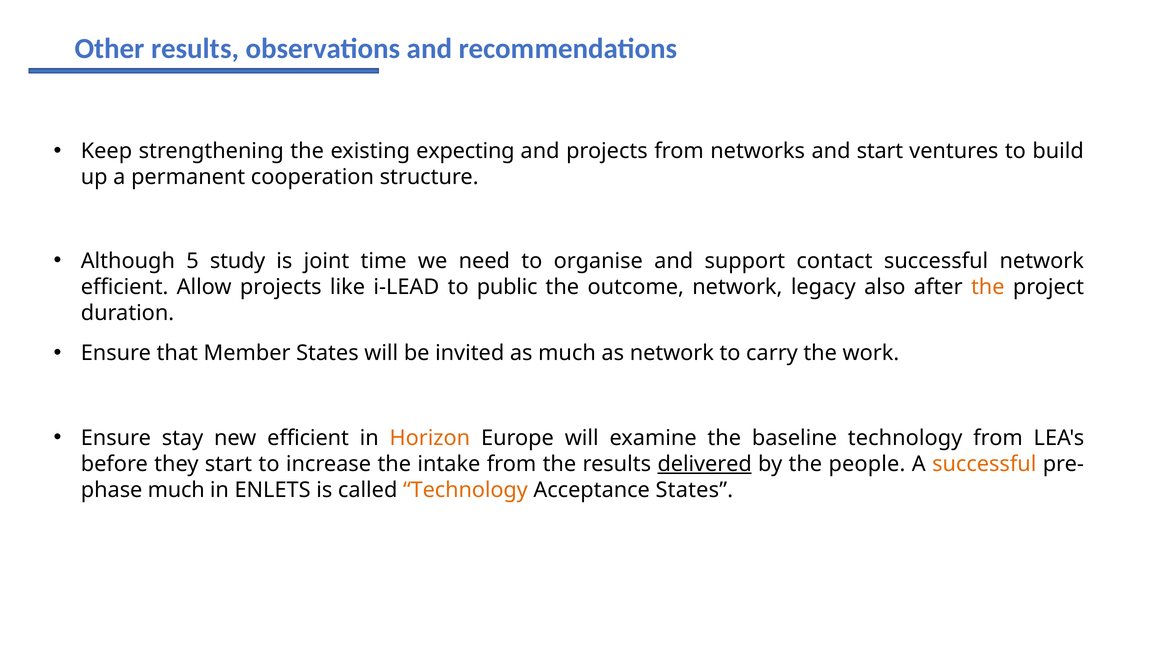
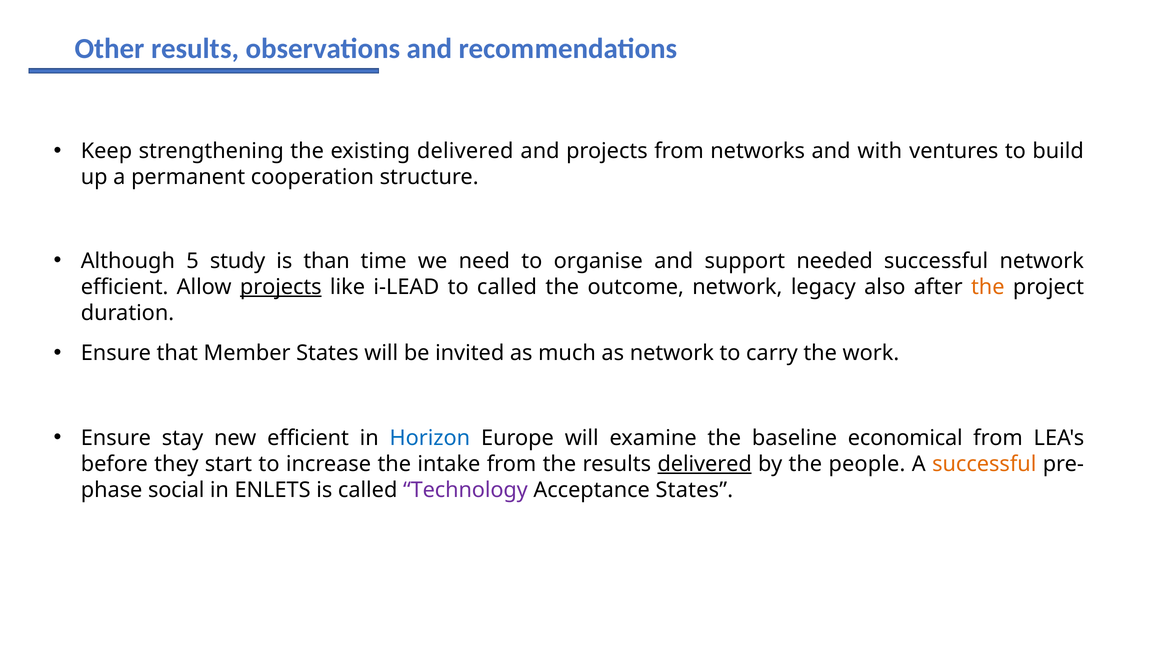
existing expecting: expecting -> delivered (465, 151)
and start: start -> with (880, 151)
joint: joint -> than (327, 261)
contact: contact -> needed (835, 261)
projects underline: none -> present (281, 287)
to public: public -> called (507, 287)
Horizon colour: orange -> blue (430, 438)
baseline technology: technology -> economical (905, 438)
much: much -> social (176, 490)
Technology colour: orange -> purple (465, 490)
